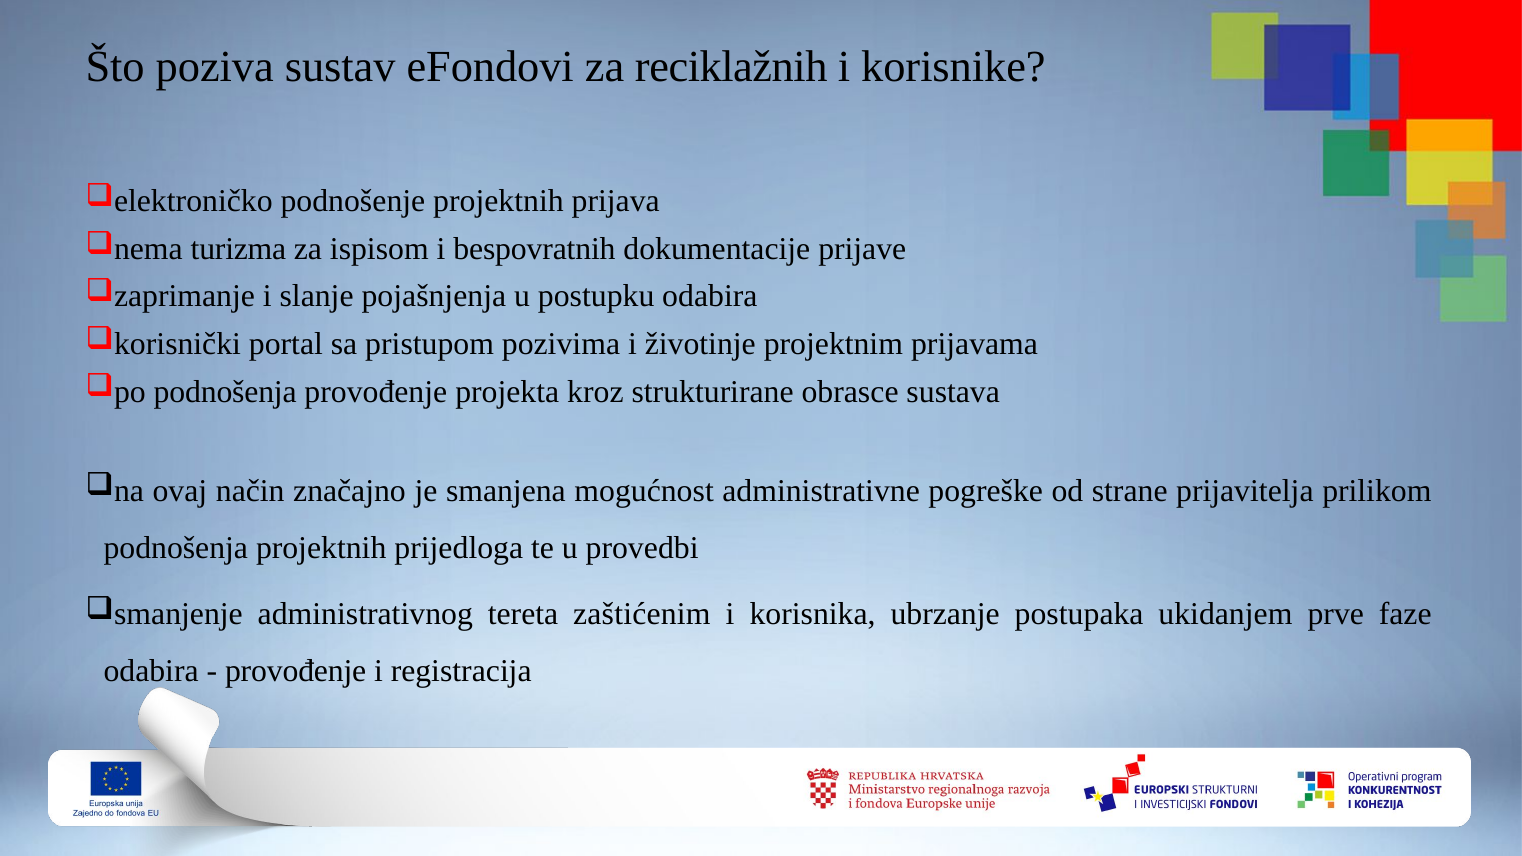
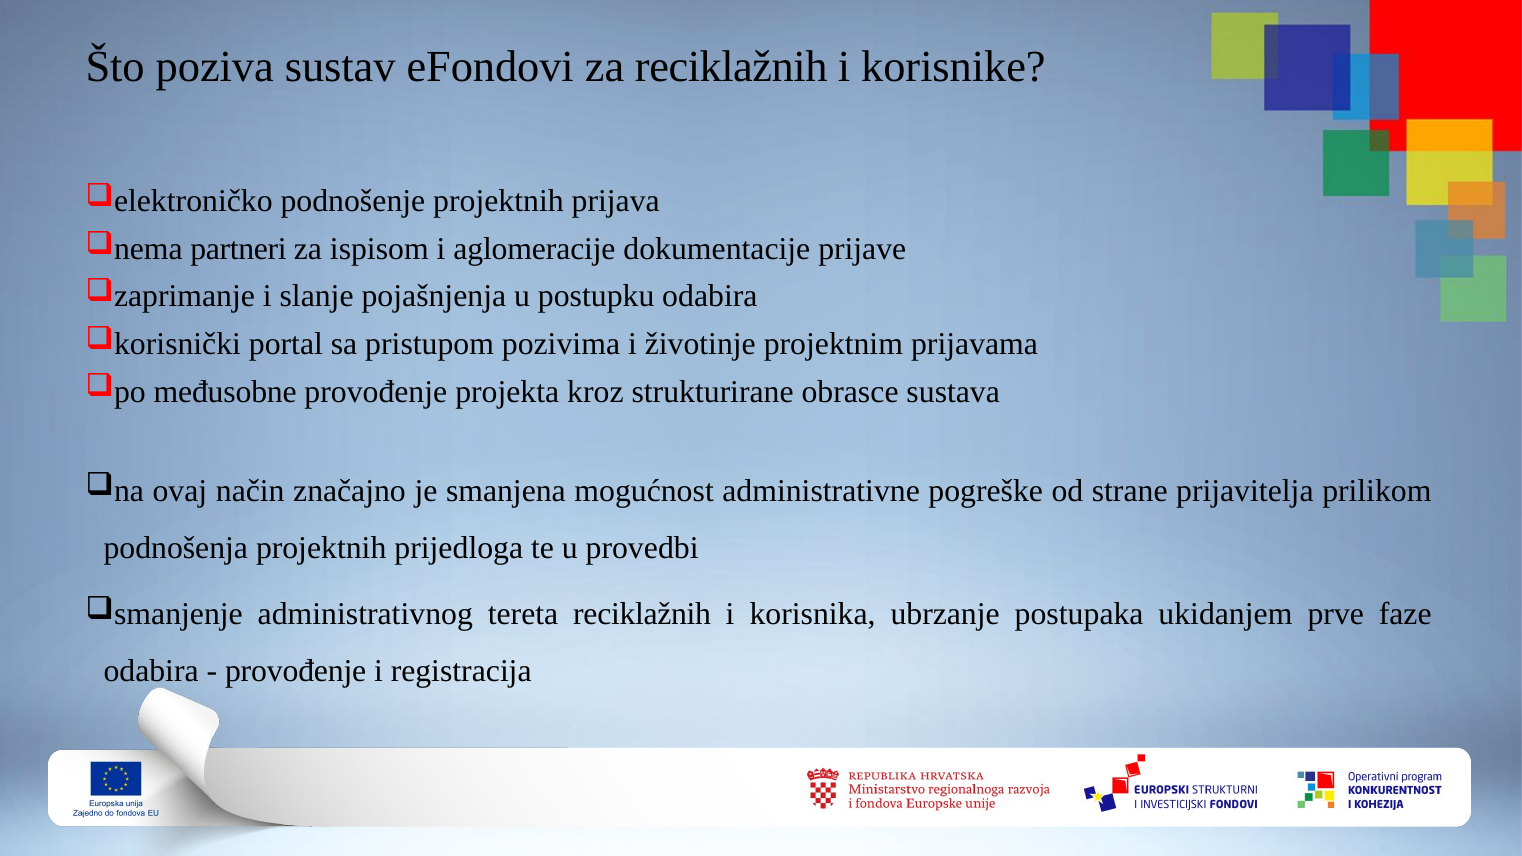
turizma: turizma -> partneri (238, 249)
bespovratnih: bespovratnih -> aglomeracije (534, 249)
podnošenja: podnošenja -> međusobne (225, 392)
tereta zaštićenim: zaštićenim -> reciklažnih (642, 614)
